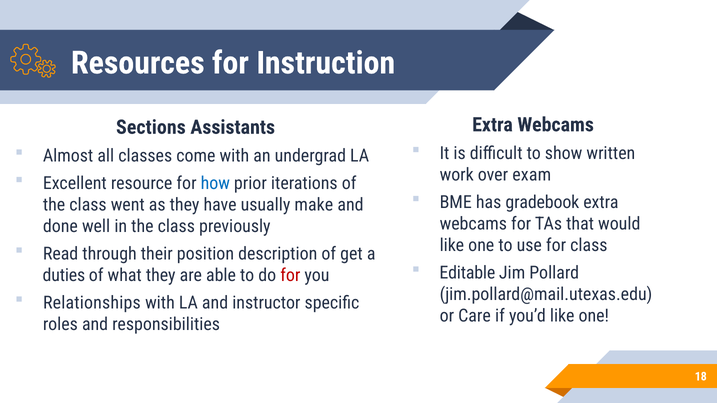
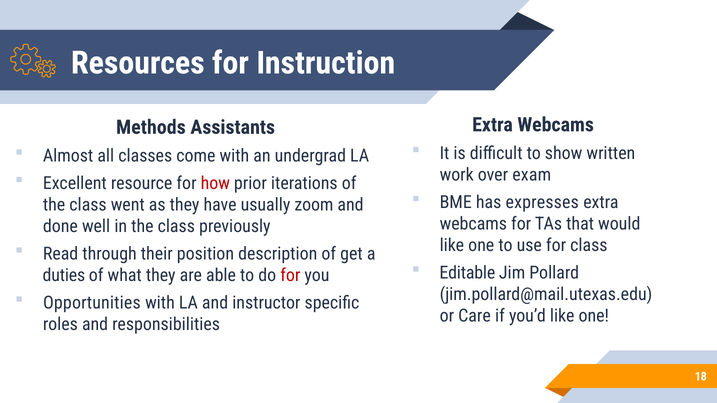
Sections: Sections -> Methods (151, 127)
how colour: blue -> red (215, 183)
gradebook: gradebook -> expresses (542, 202)
make: make -> zoom (314, 205)
Relationships: Relationships -> Opportunities (92, 303)
